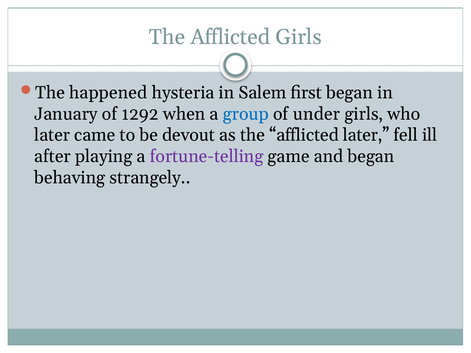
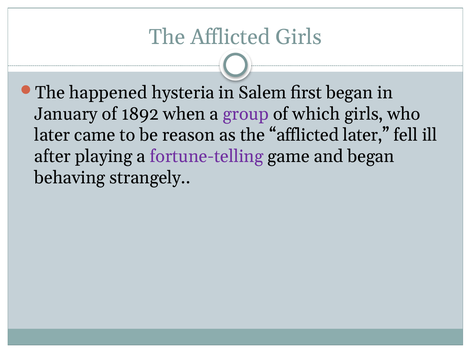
1292: 1292 -> 1892 (140, 114)
group colour: blue -> purple (246, 114)
under: under -> which (316, 114)
devout: devout -> reason (189, 135)
